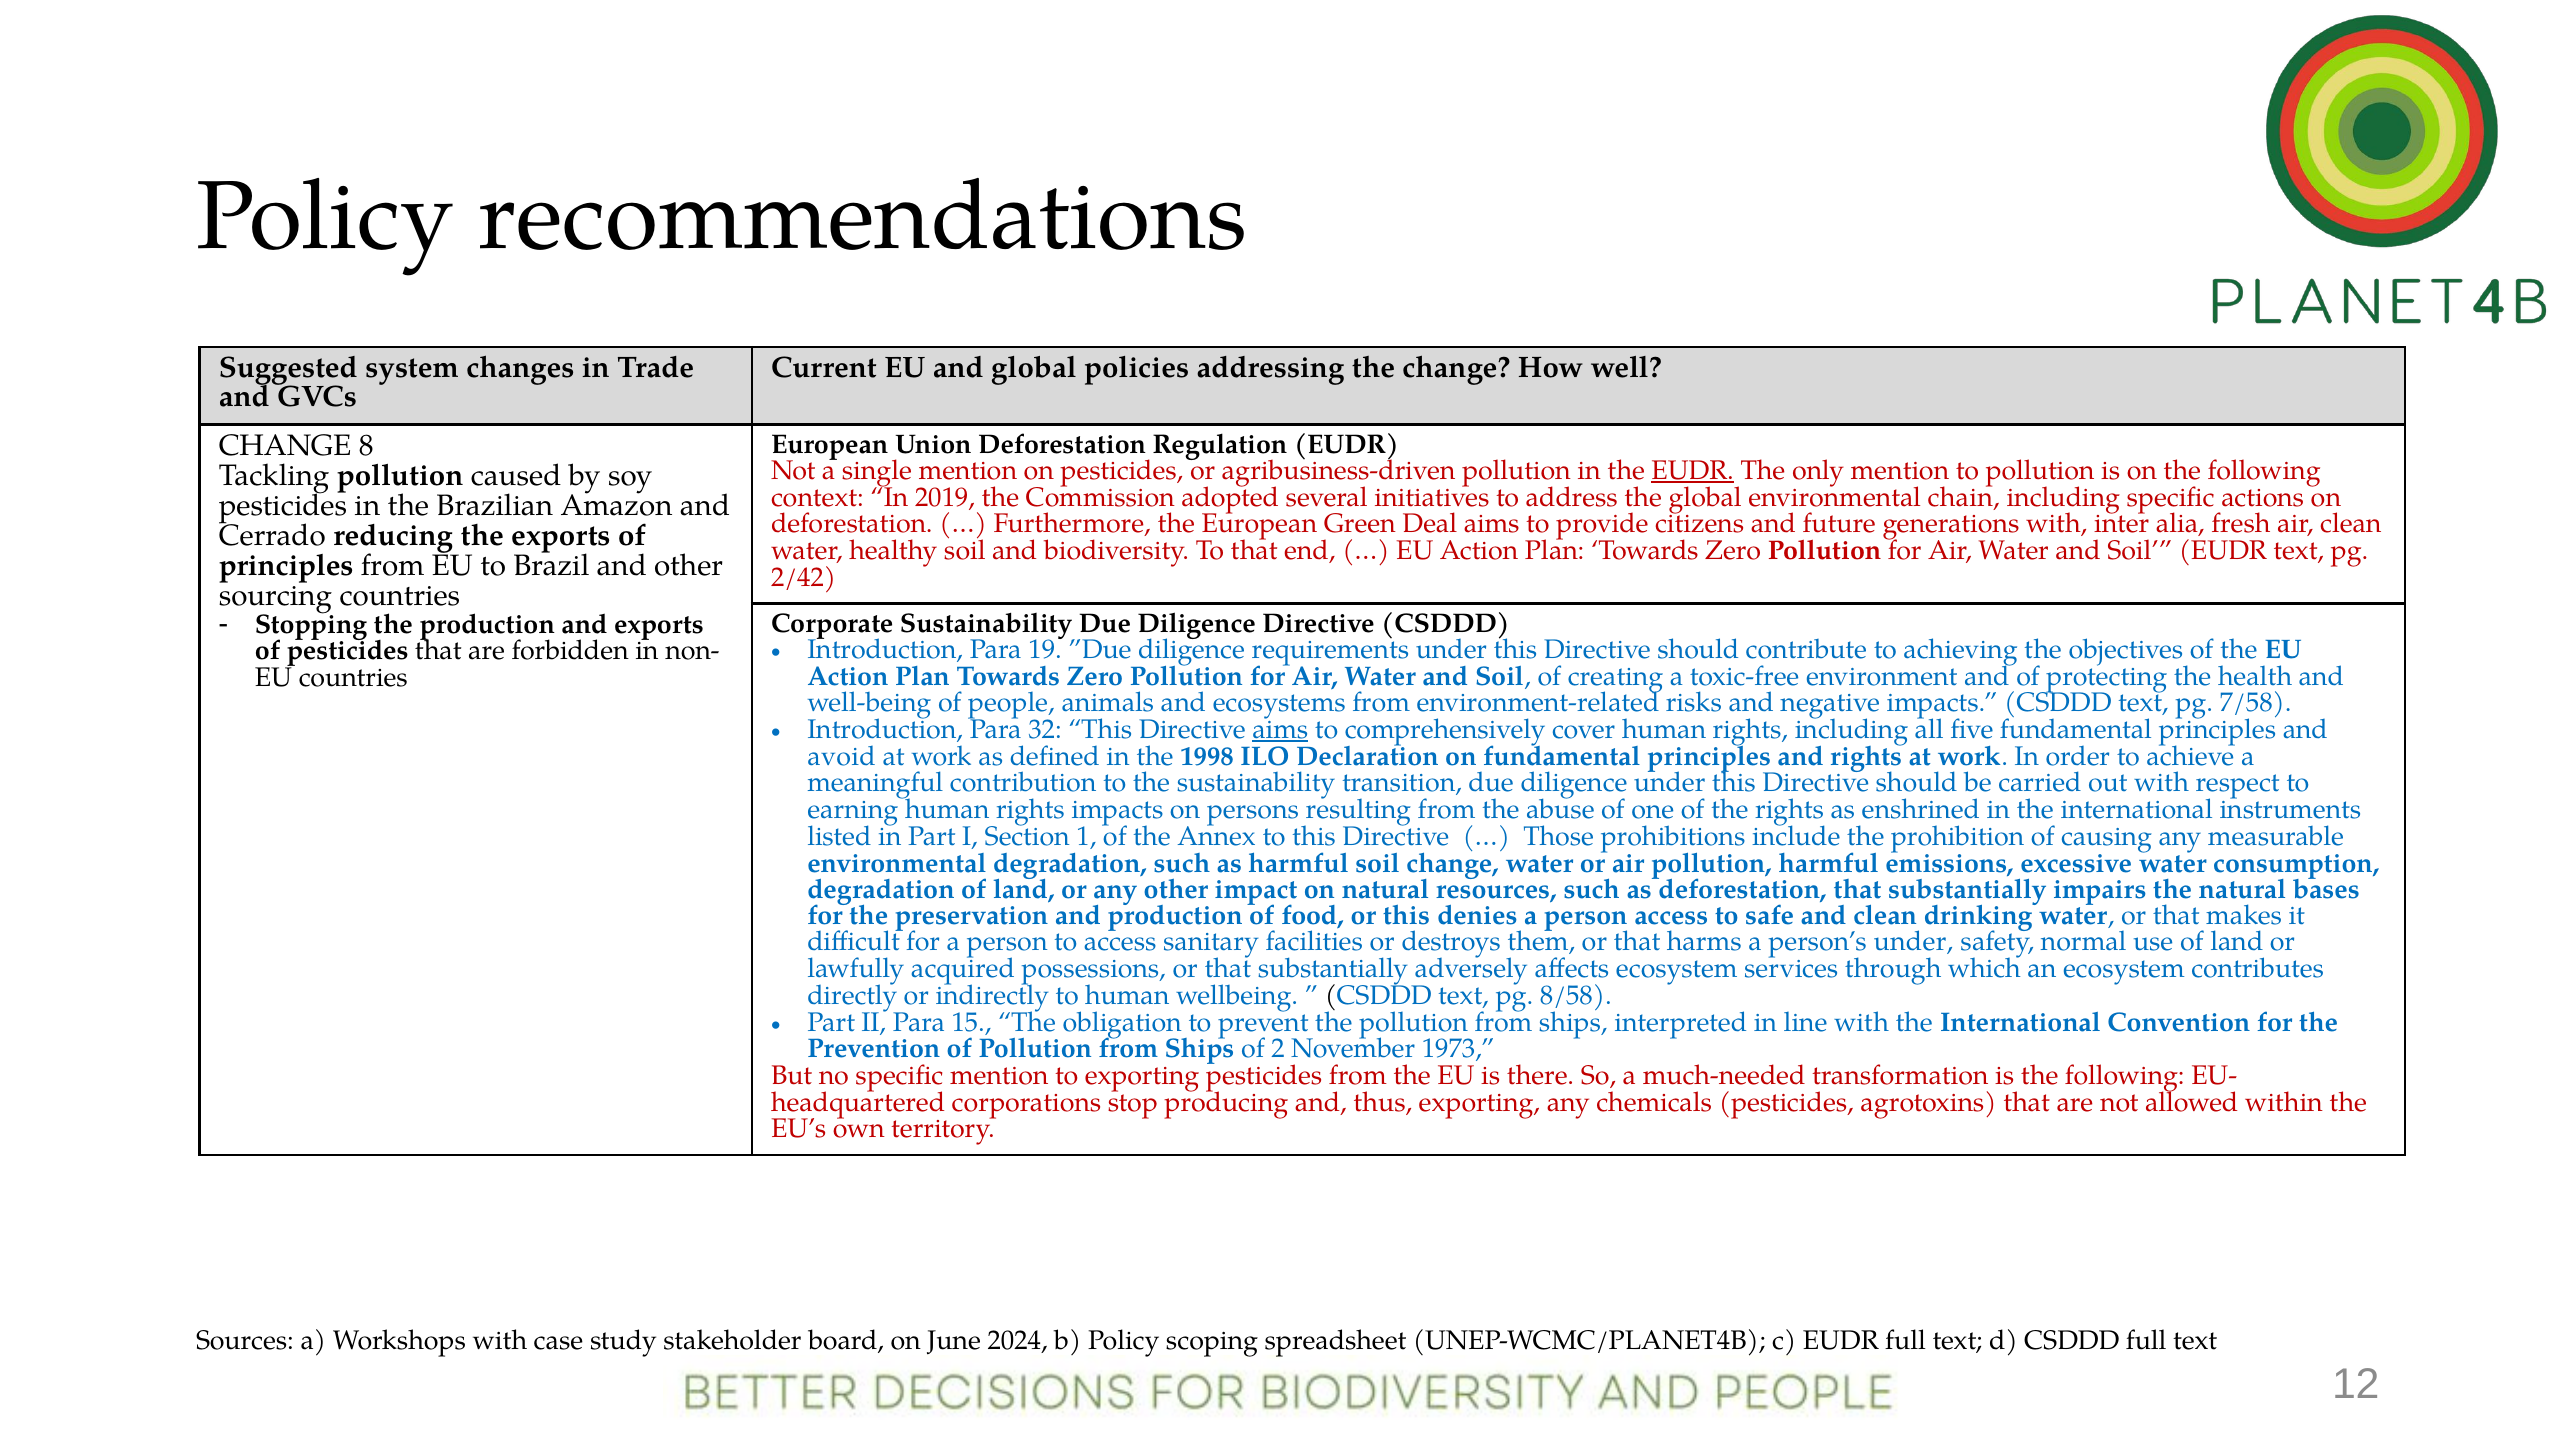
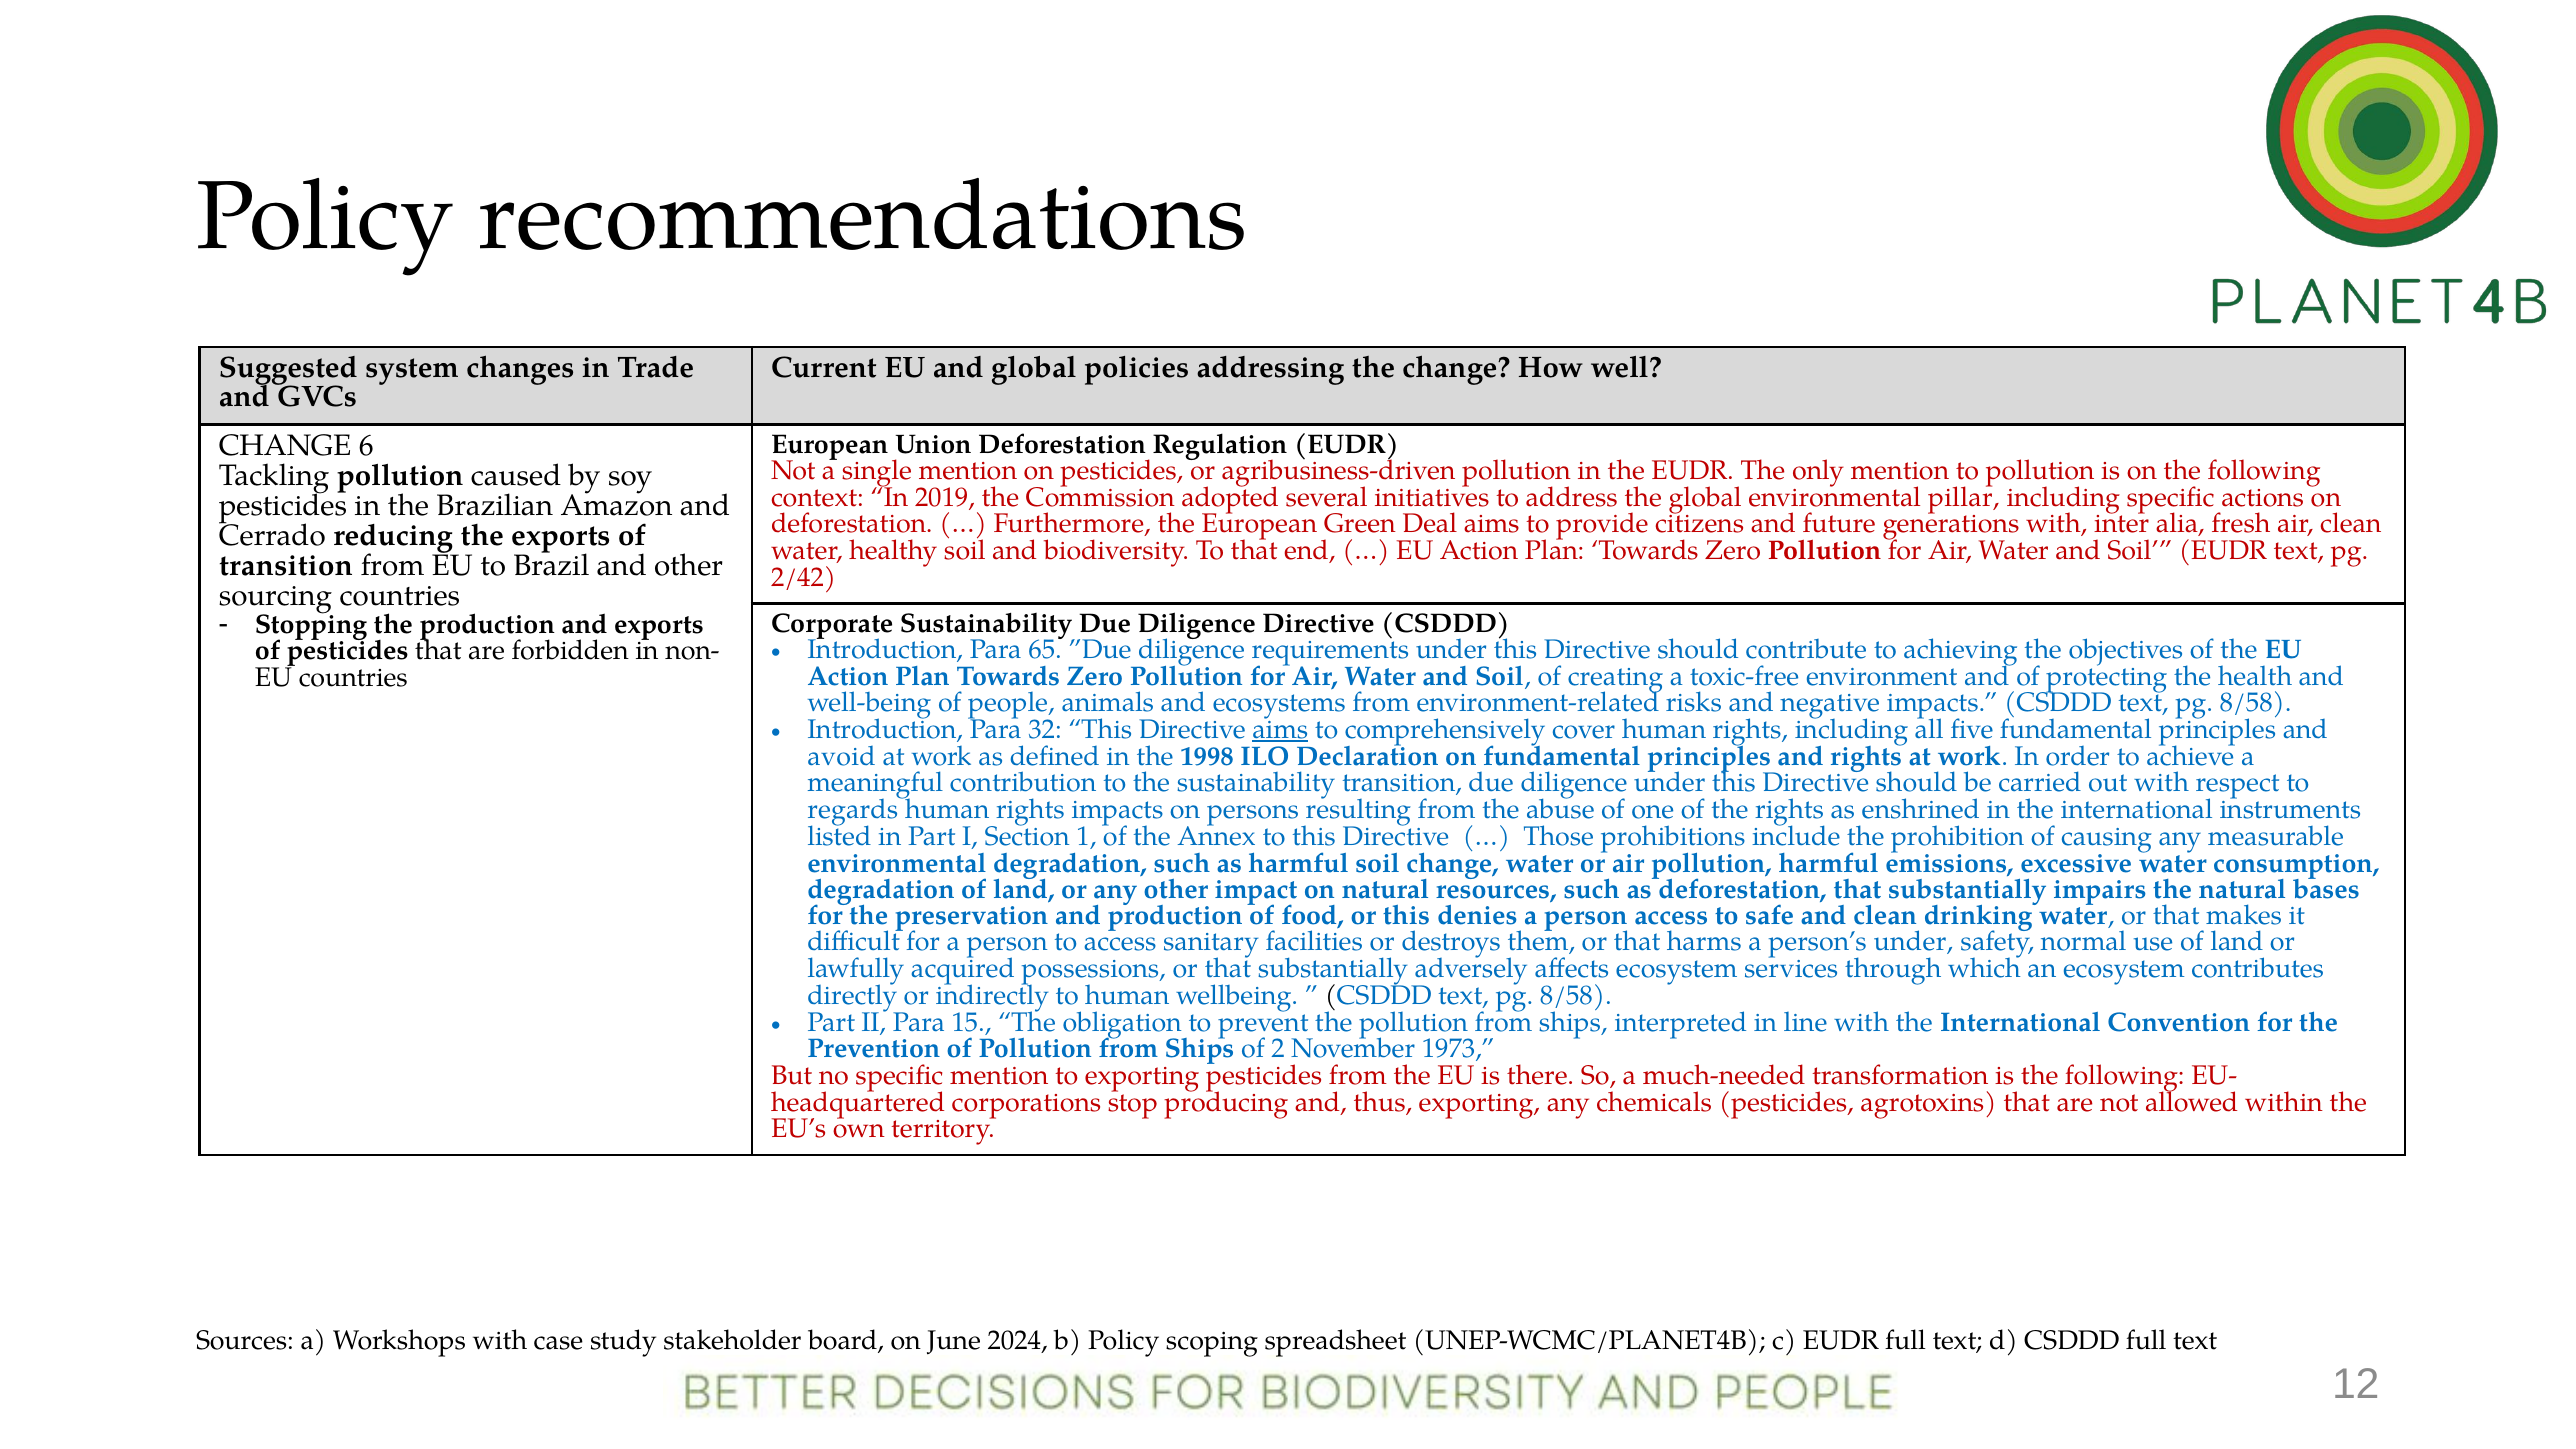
8: 8 -> 6 (366, 446)
EUDR underline: present -> none (1693, 471)
chain: chain -> pillar (1964, 497)
principles: principles -> transition (286, 566)
19: 19 -> 65 (1045, 650)
7/58: 7/58 -> 8/58 (2256, 703)
earning: earning -> regards (853, 810)
